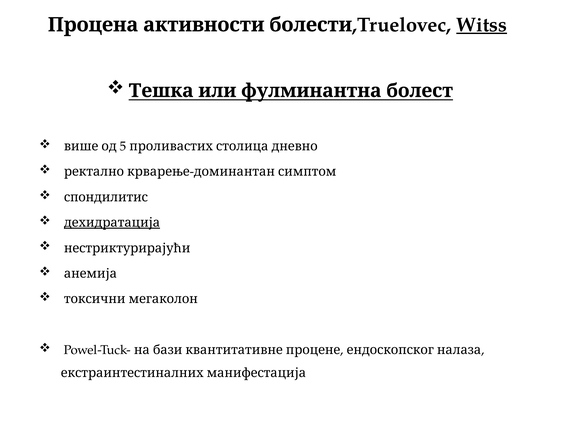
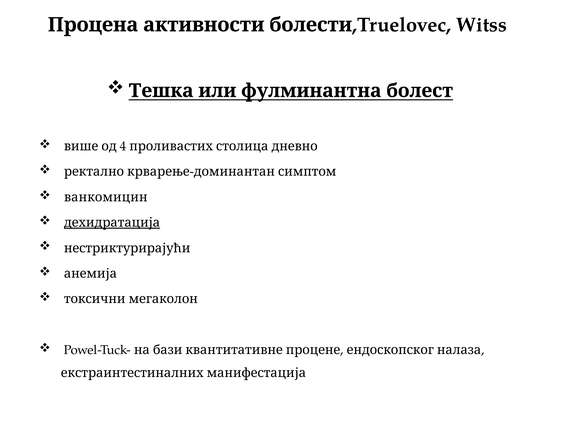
Witss underline: present -> none (482, 25)
5: 5 -> 4 (123, 146)
спондилитис: спондилитис -> ванкомицин (106, 197)
